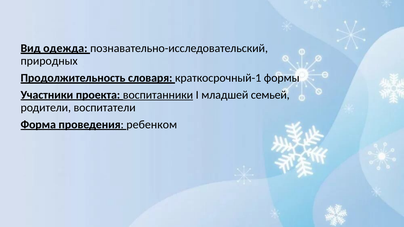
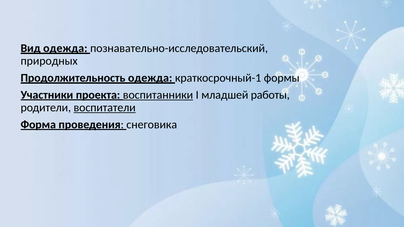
Продолжительность словаря: словаря -> одежда (150, 78)
семьей: семьей -> работы (270, 95)
воспитатели underline: none -> present (105, 108)
ребенком: ребенком -> снеговика (152, 125)
